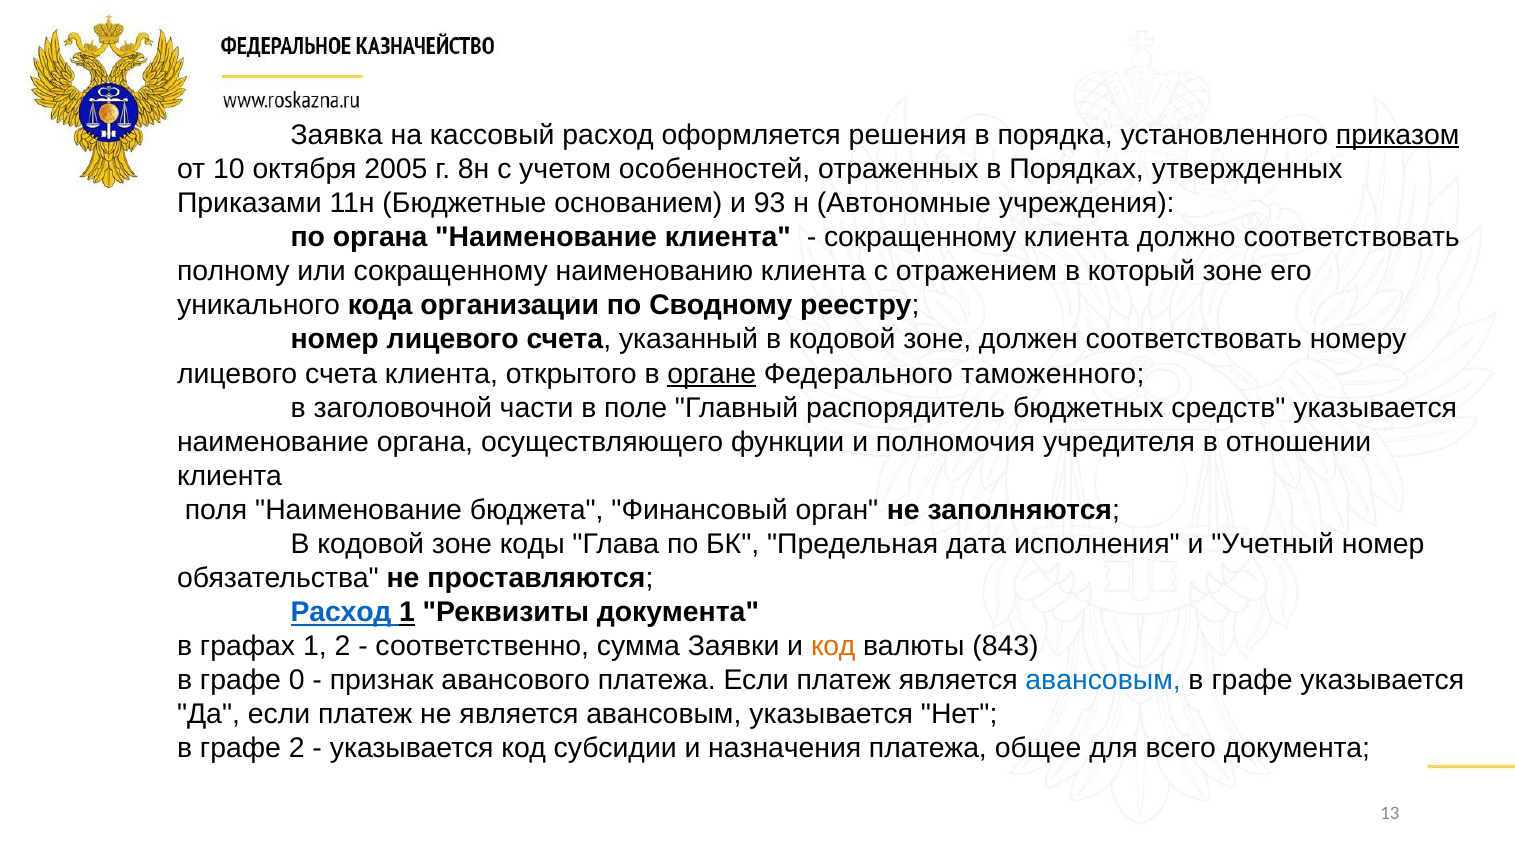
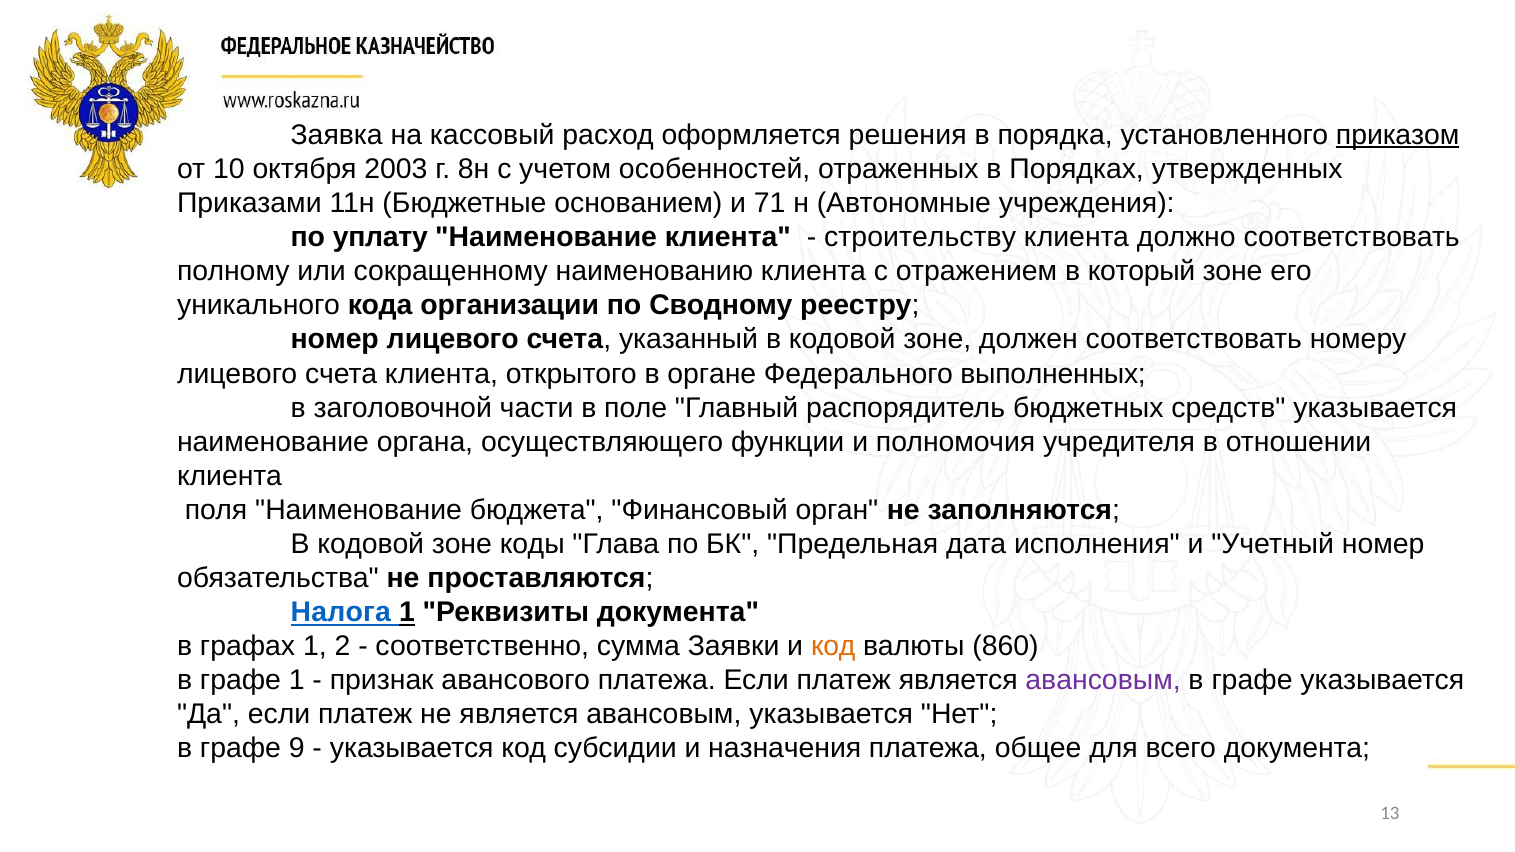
2005: 2005 -> 2003 (396, 169)
93: 93 -> 71 (770, 203)
по органа: органа -> уплату (380, 237)
сокращенному: сокращенному -> строительству (920, 237)
органе underline: present -> none (712, 374)
таможенного: таможенного -> выполненных (1053, 374)
Расход: Расход -> Налога (341, 612)
843: 843 -> 860 (1005, 646)
графе 0: 0 -> 1 (297, 681)
авансовым colour: blue -> purple (1103, 681)
графе 2: 2 -> 9 (297, 749)
